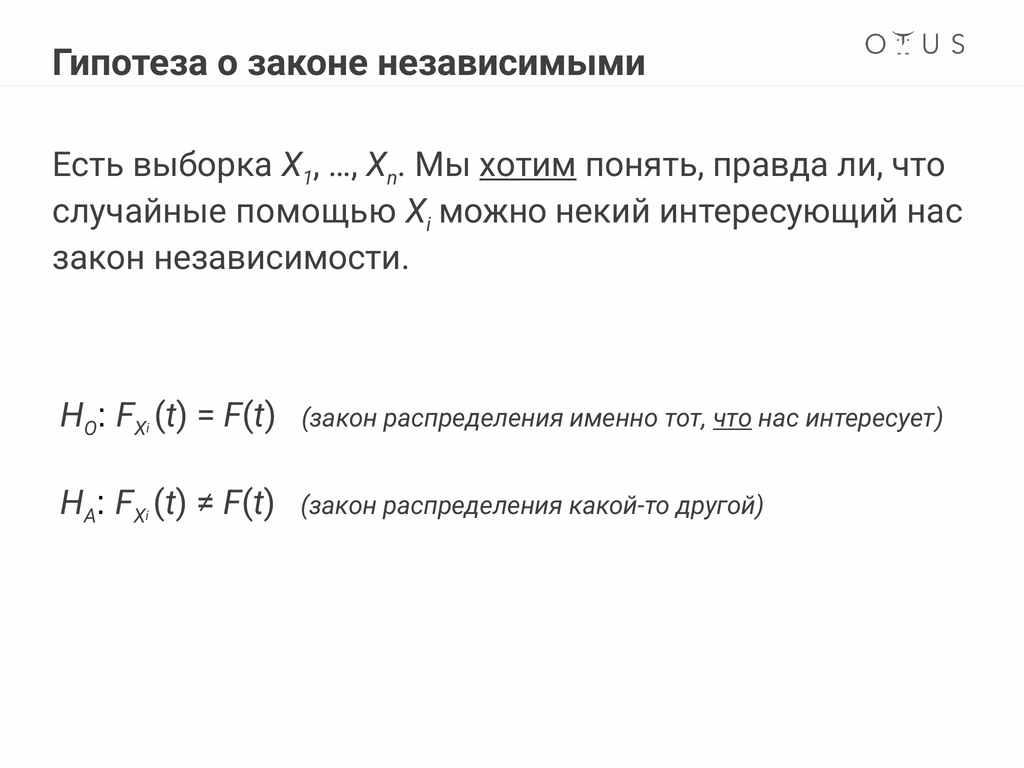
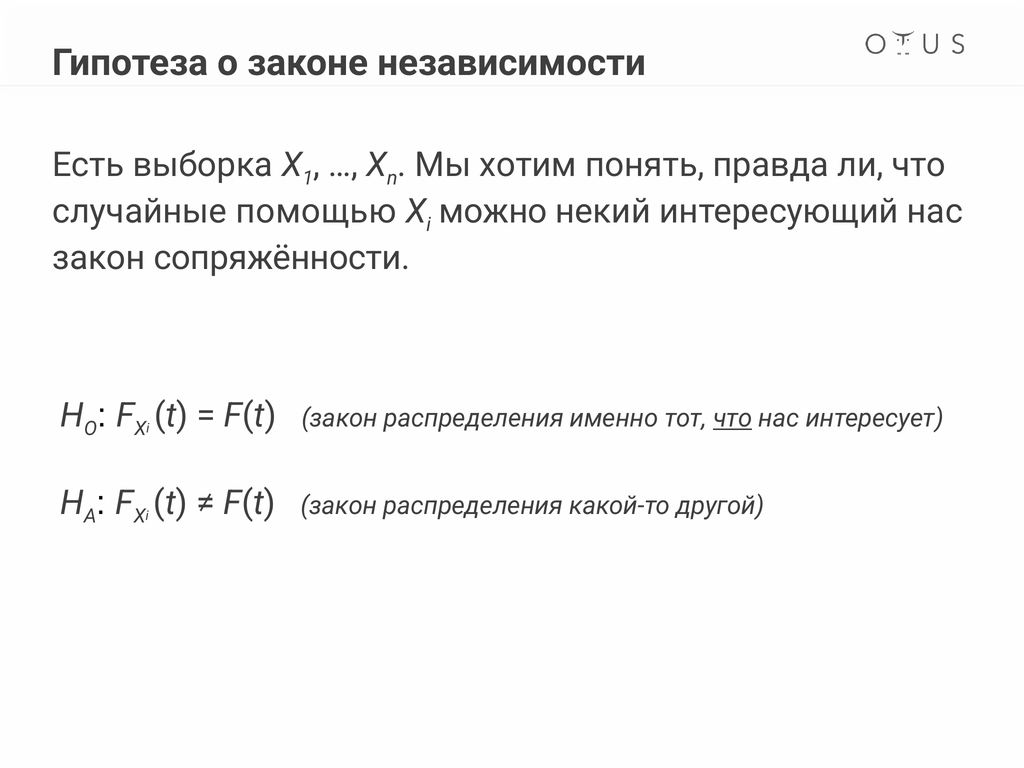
независимыми: независимыми -> независимости (512, 63)
хотим underline: present -> none (528, 165)
независимости: независимости -> сопряжённости (282, 258)
